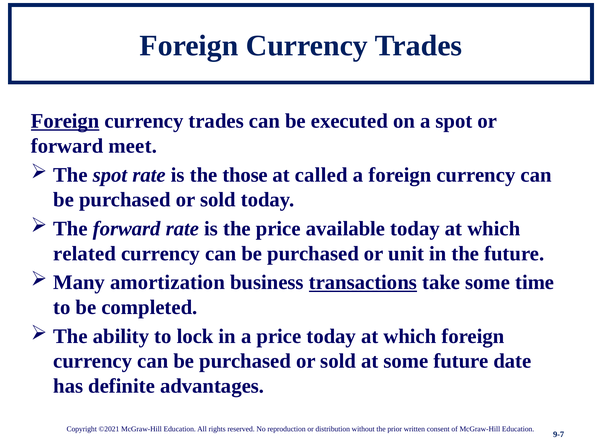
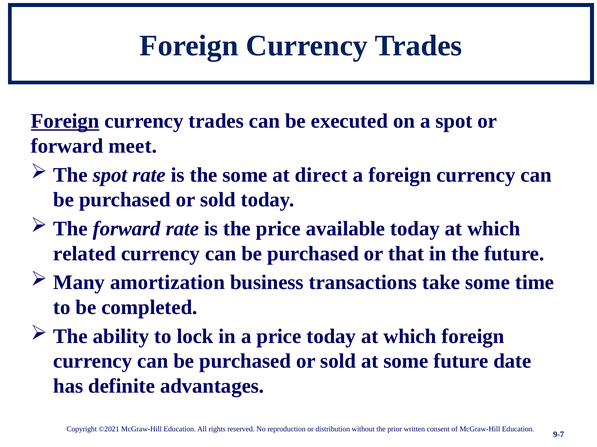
the those: those -> some (245, 175)
called: called -> direct (321, 175)
unit: unit -> that (406, 254)
transactions underline: present -> none (363, 283)
